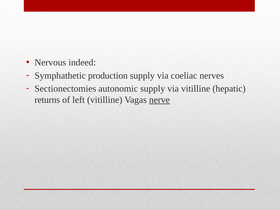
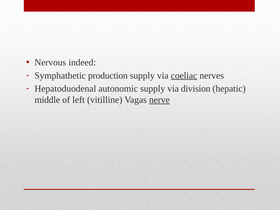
coeliac underline: none -> present (184, 76)
Sectionectomies: Sectionectomies -> Hepatoduodenal (65, 89)
via vitilline: vitilline -> division (196, 89)
returns: returns -> middle (47, 100)
